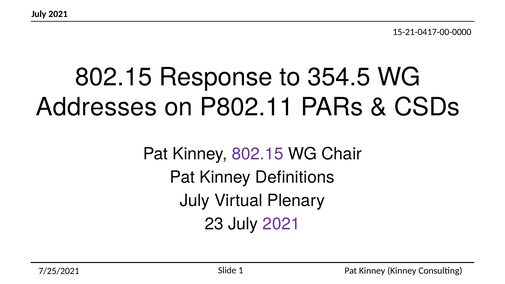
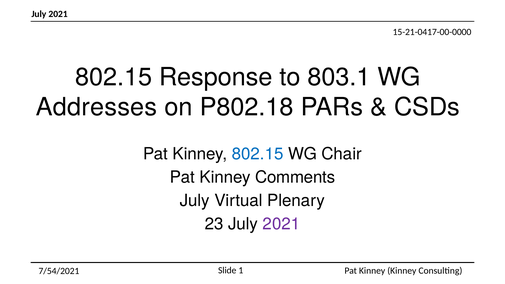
354.5: 354.5 -> 803.1 (339, 77)
P802.11: P802.11 -> P802.18 (247, 107)
802.15 colour: purple -> blue (258, 154)
Definitions: Definitions -> Comments (295, 177)
7/25/2021: 7/25/2021 -> 7/54/2021 (59, 271)
